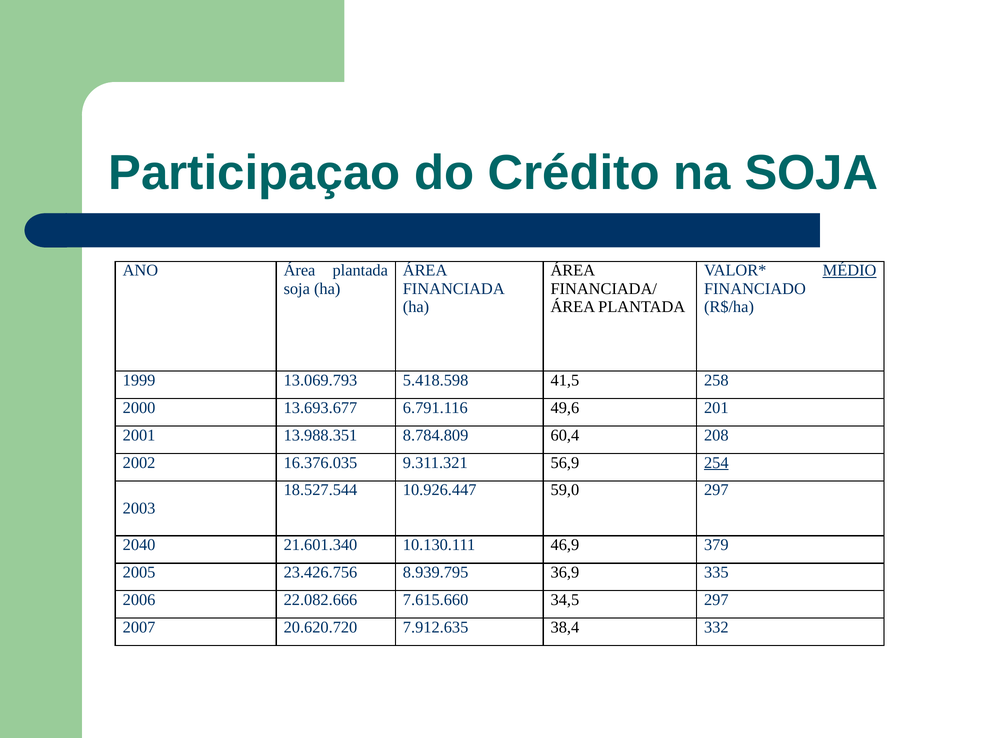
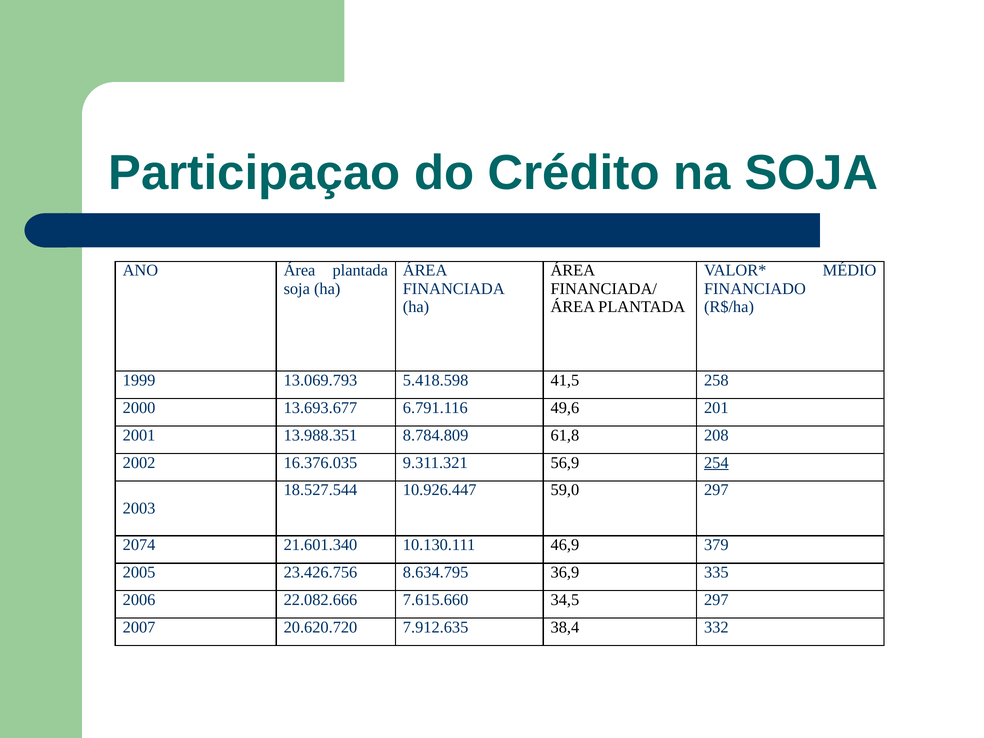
MÉDIO underline: present -> none (850, 271)
60,4: 60,4 -> 61,8 (565, 435)
2040: 2040 -> 2074 (139, 545)
8.939.795: 8.939.795 -> 8.634.795 (436, 572)
